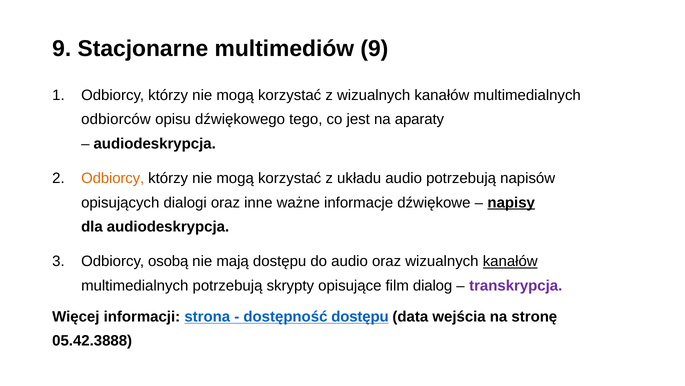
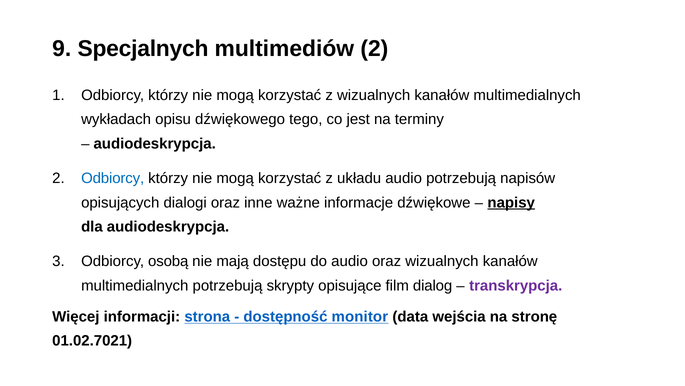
Stacjonarne: Stacjonarne -> Specjalnych (143, 49)
multimediów 9: 9 -> 2 (374, 49)
odbiorców: odbiorców -> wykładach (116, 119)
aparaty: aparaty -> terminy (419, 119)
Odbiorcy colour: orange -> blue (113, 178)
kanałów underline: present -> none (510, 261)
dostępność dostępu: dostępu -> monitor (360, 316)
05.42.3888: 05.42.3888 -> 01.02.7021 (92, 340)
